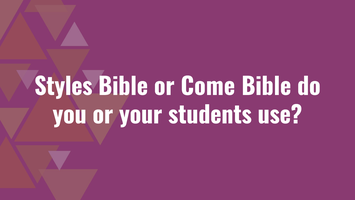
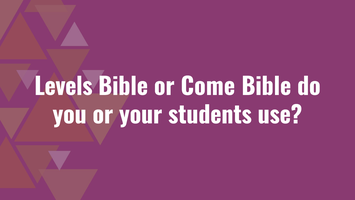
Styles: Styles -> Levels (63, 87)
